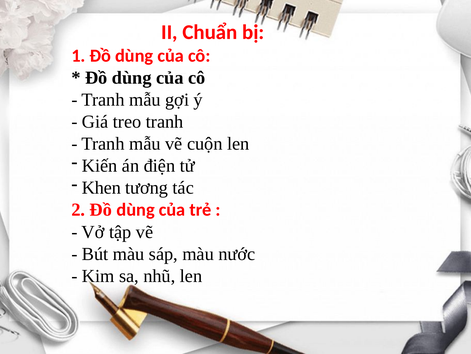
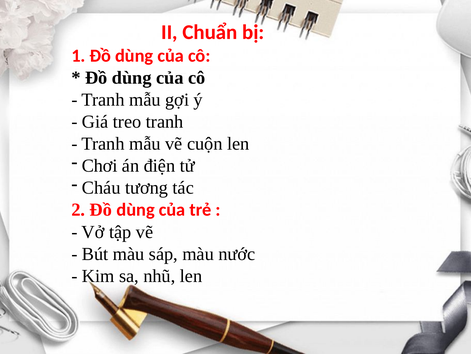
Kiến: Kiến -> Chơi (100, 165)
Khen: Khen -> Cháu (101, 187)
